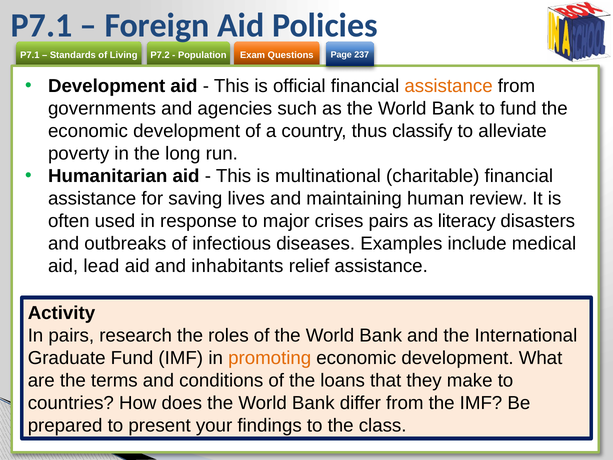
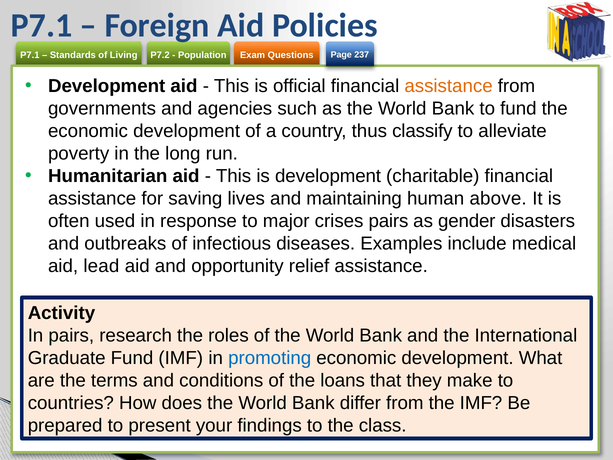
is multinational: multinational -> development (328, 176)
review: review -> above (498, 198)
literacy: literacy -> gender (467, 221)
inhabitants: inhabitants -> opportunity (237, 266)
promoting colour: orange -> blue (270, 358)
